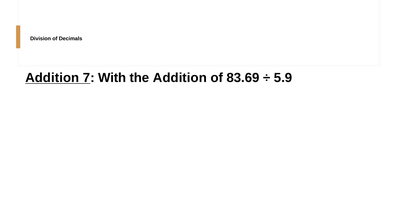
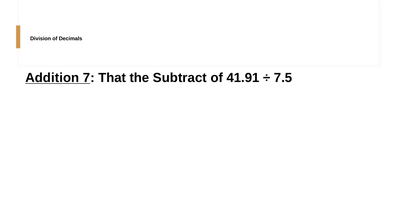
With: With -> That (112, 78)
the Addition: Addition -> Subtract (180, 78)
83.69: 83.69 -> 41.91 (243, 78)
5.9: 5.9 -> 7.5 (283, 78)
